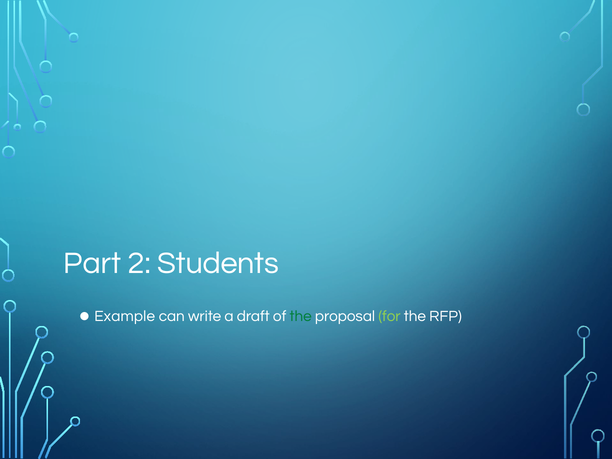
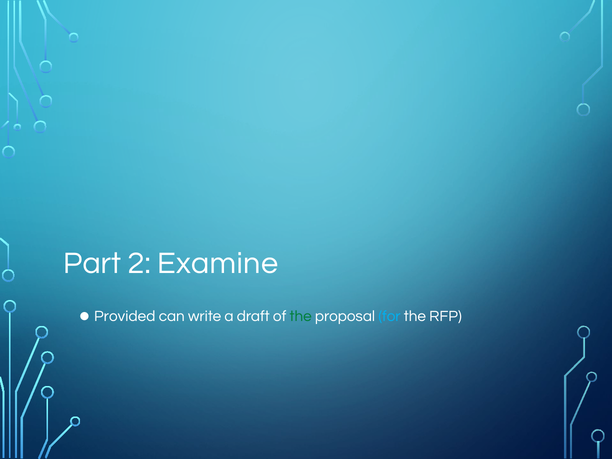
Students: Students -> Examine (218, 263)
Example: Example -> Provided (125, 316)
for colour: light green -> light blue (390, 316)
